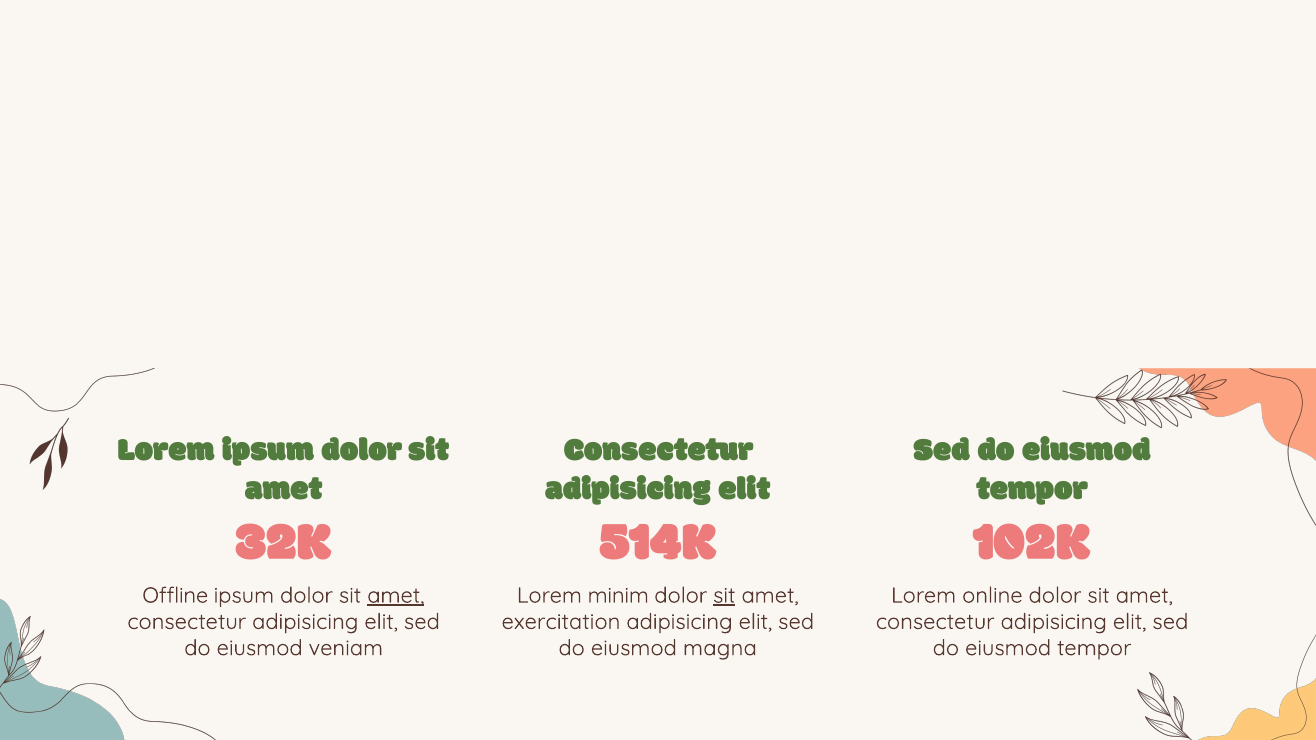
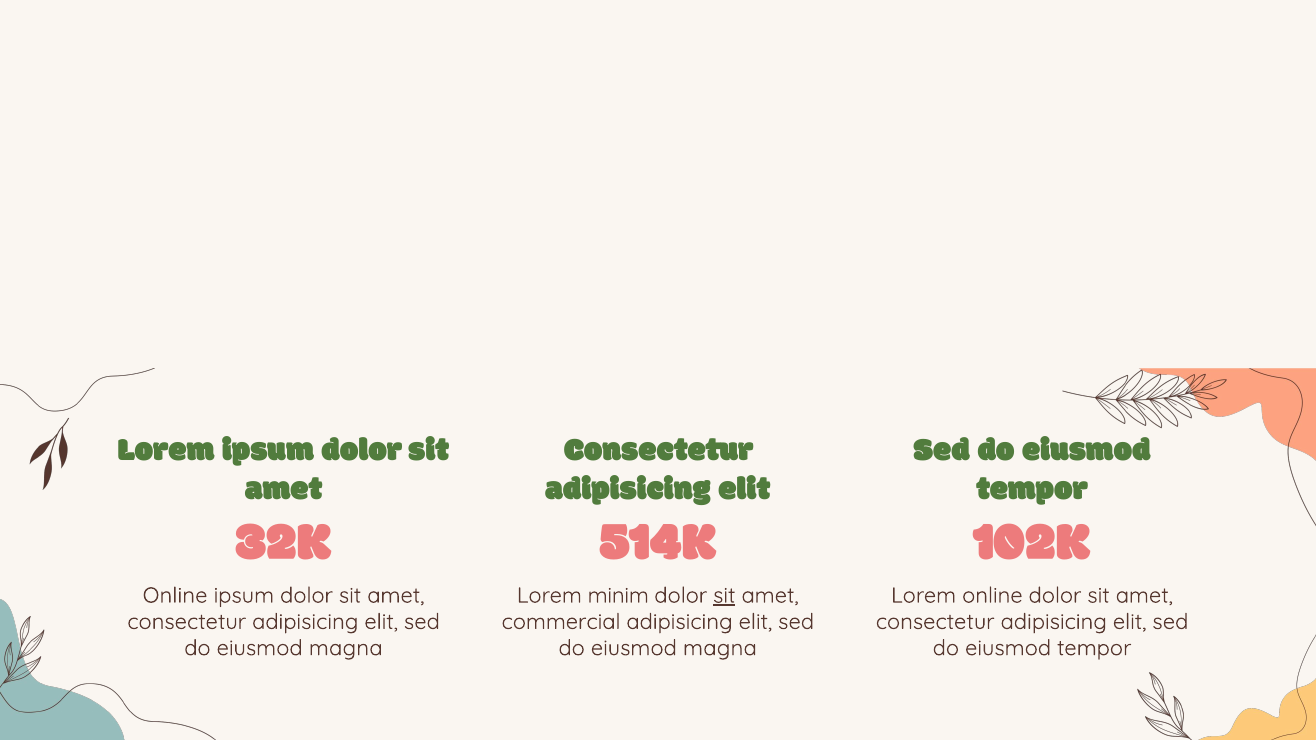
Offline: Offline -> Online (175, 596)
amet underline: present -> none (396, 596)
exercitation: exercitation -> commercial (561, 622)
veniam: veniam -> magna (346, 648)
